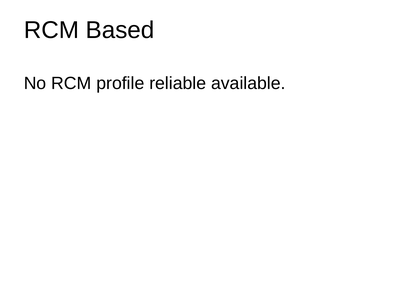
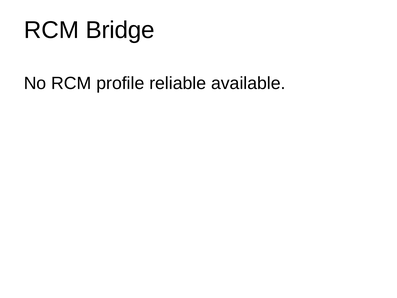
Based: Based -> Bridge (120, 30)
